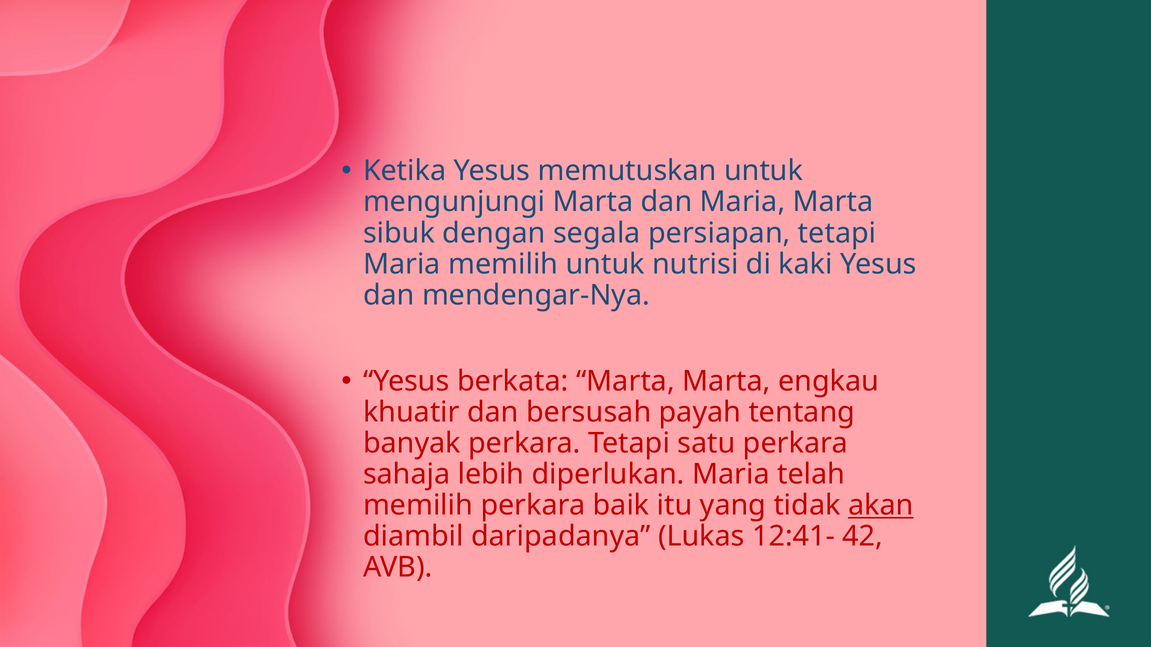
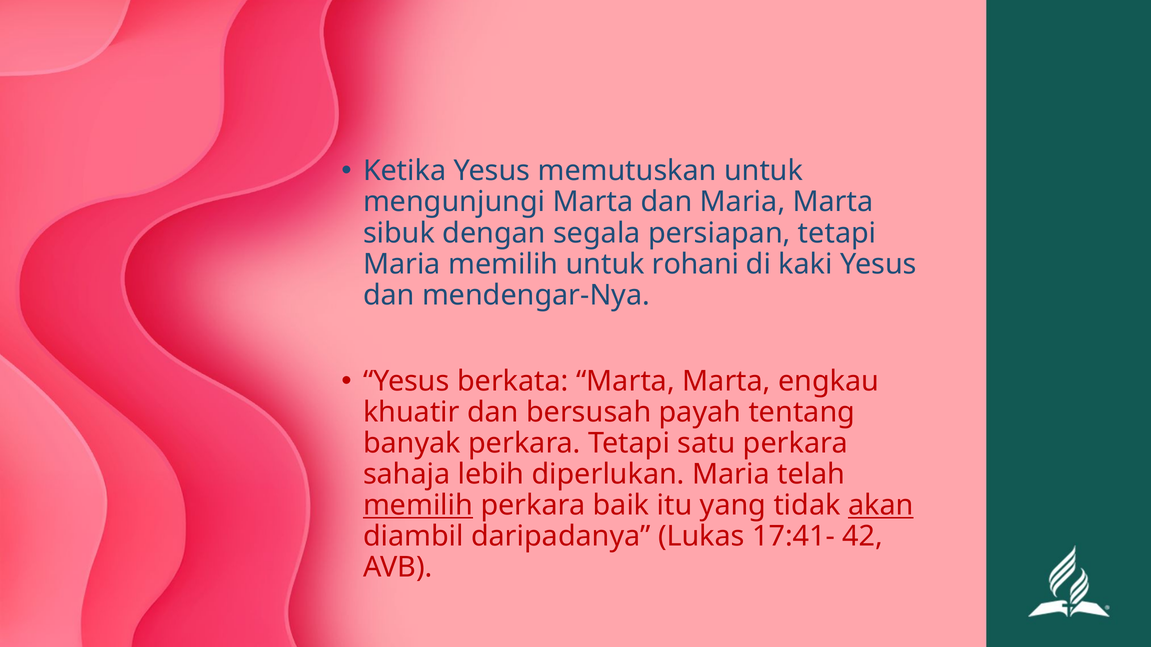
nutrisi: nutrisi -> rohani (695, 264)
memilih underline: none -> present (418, 506)
12:41-: 12:41- -> 17:41- (794, 537)
